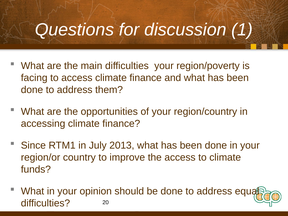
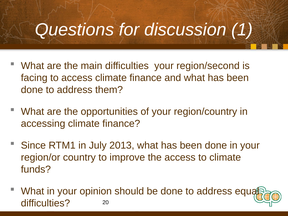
region/poverty: region/poverty -> region/second (208, 66)
